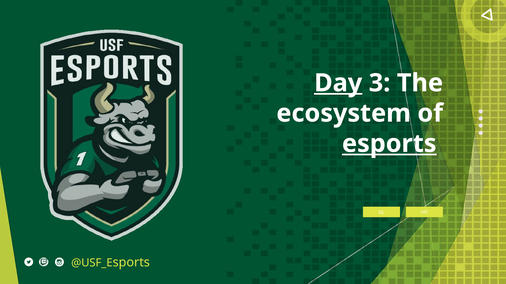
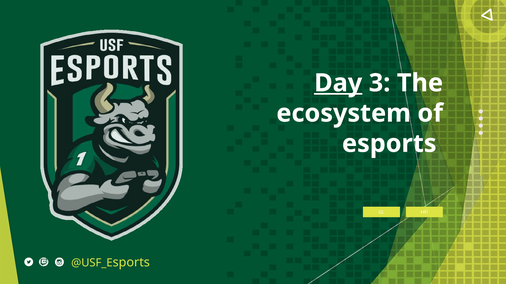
esports underline: present -> none (389, 144)
